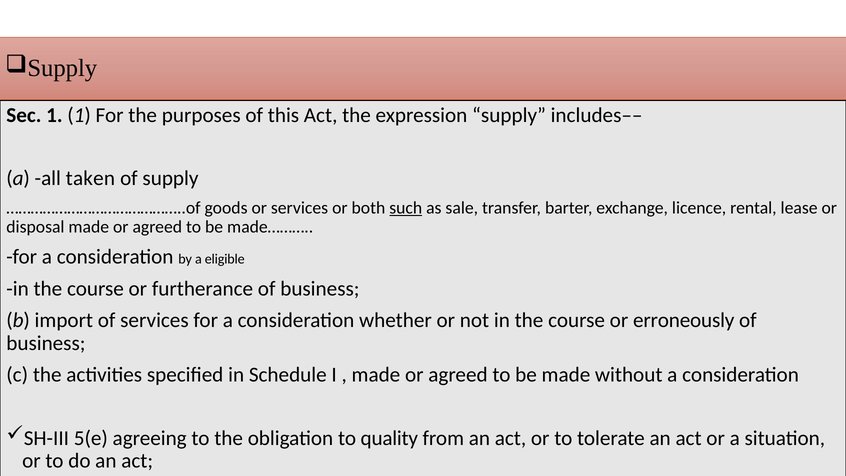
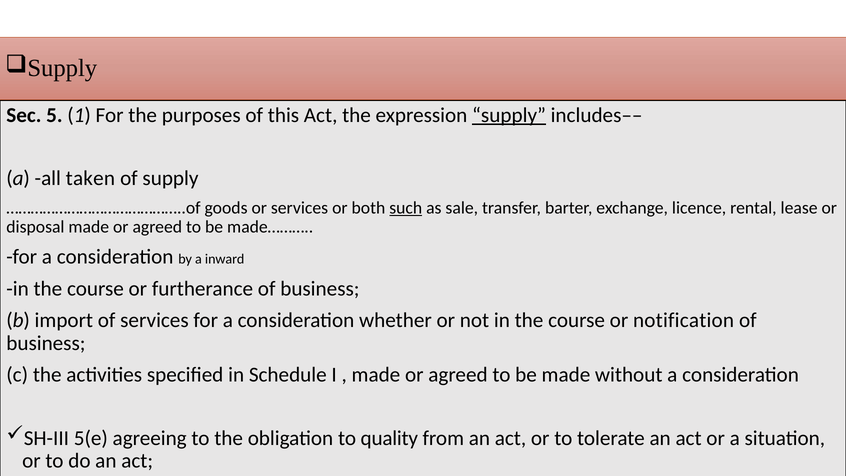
Sec 1: 1 -> 5 (54, 115)
supply underline: none -> present (509, 115)
eligible: eligible -> inward (225, 259)
erroneously: erroneously -> notification (684, 320)
